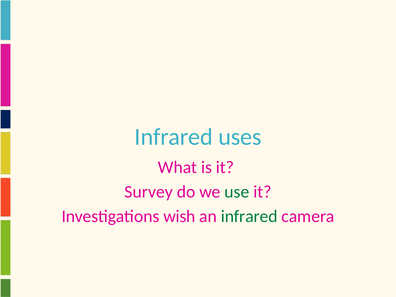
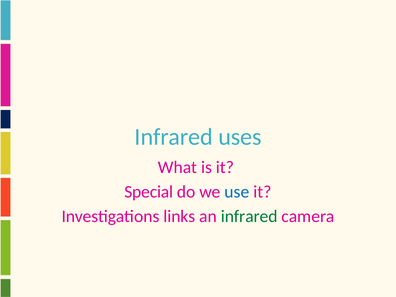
Survey: Survey -> Special (149, 192)
use colour: green -> blue (237, 192)
wish: wish -> links (179, 216)
